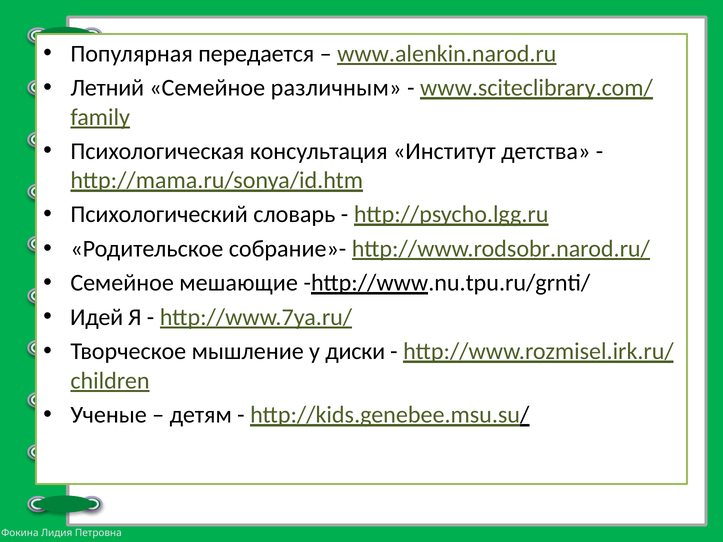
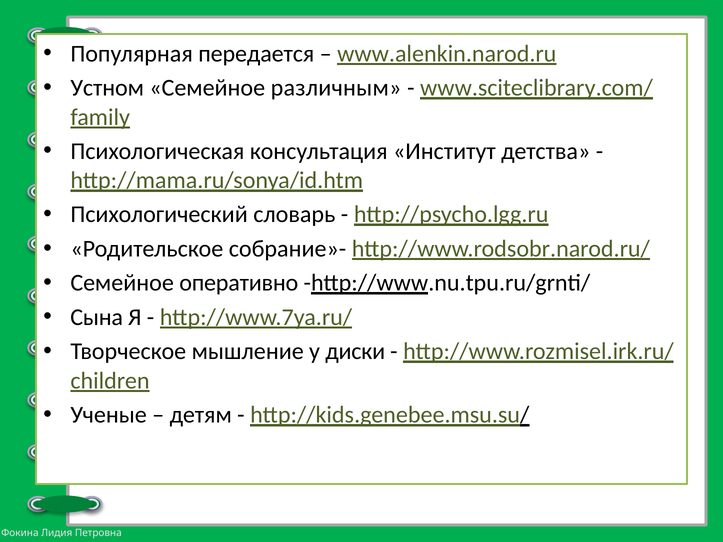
Летний: Летний -> Устном (107, 88)
мешающие: мешающие -> оперативно (239, 283)
Идей: Идей -> Сына (97, 317)
